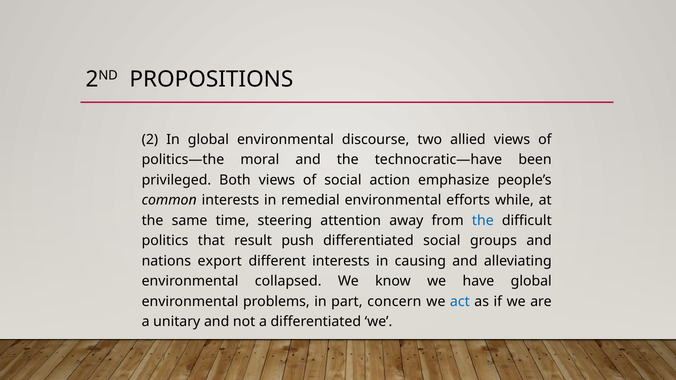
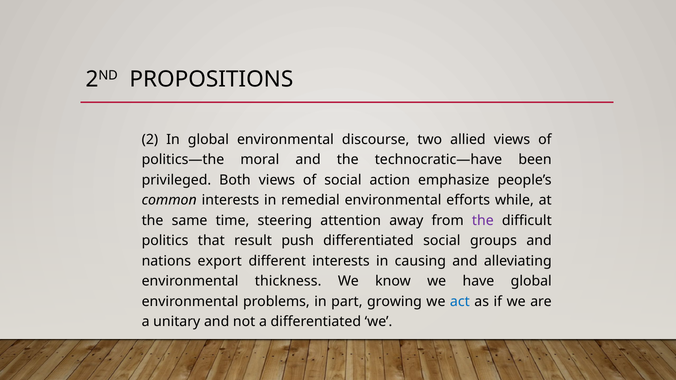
the colour: blue -> purple (483, 221)
collapsed: collapsed -> thickness (288, 281)
concern: concern -> growing (395, 302)
